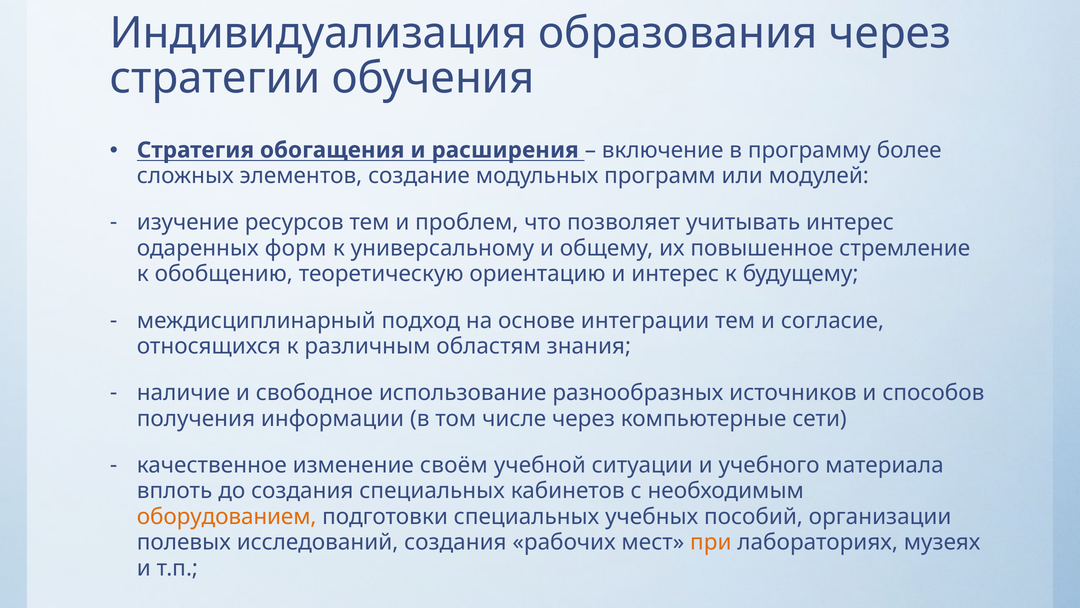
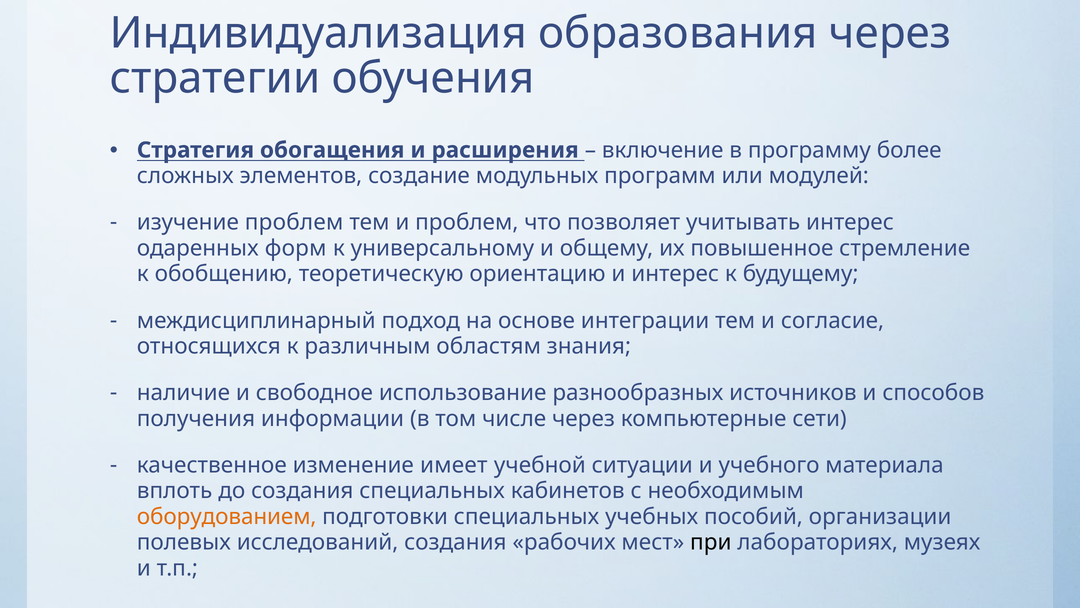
изучение ресурсов: ресурсов -> проблем (294, 222)
своём: своём -> имеет (454, 465)
при colour: orange -> black (711, 542)
